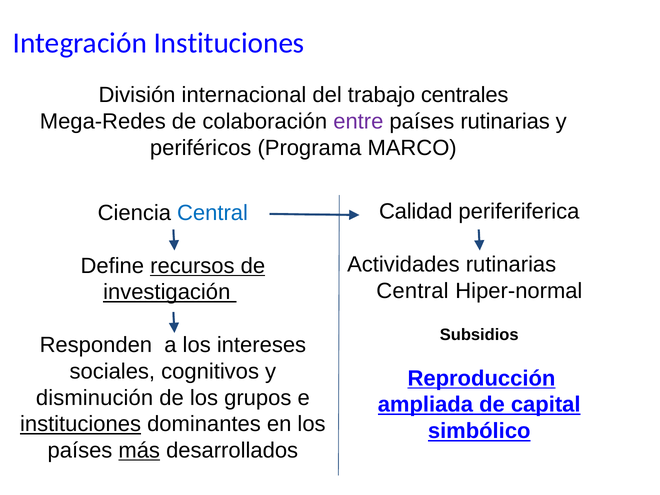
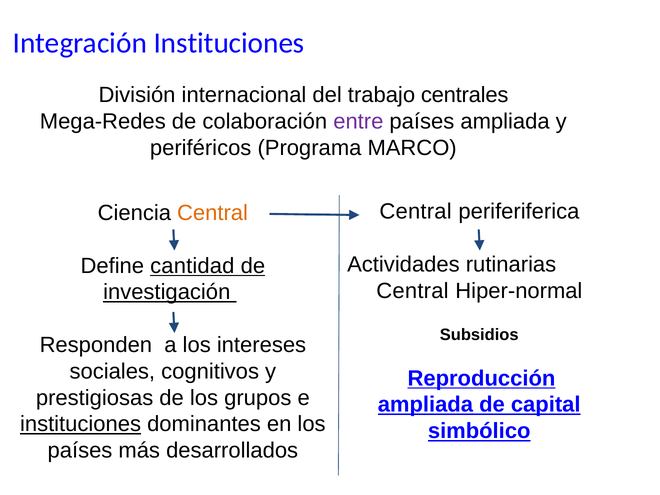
países rutinarias: rutinarias -> ampliada (505, 121)
Calidad: Calidad -> Central (416, 212)
Central colour: blue -> orange (213, 213)
recursos: recursos -> cantidad (192, 266)
disminución: disminución -> prestigiosas (95, 398)
más underline: present -> none (139, 451)
